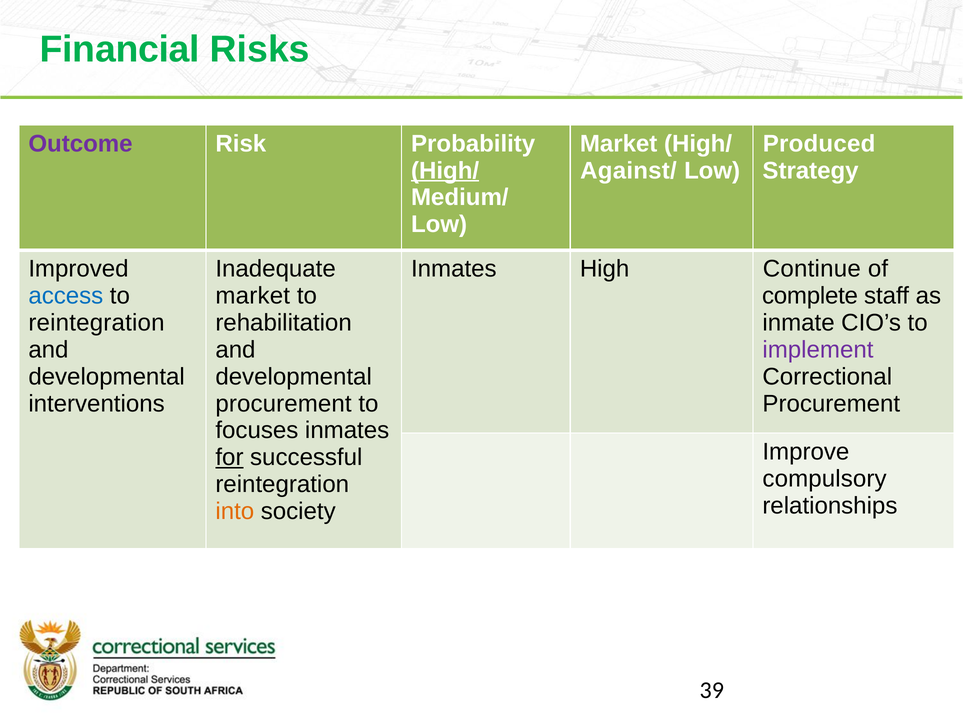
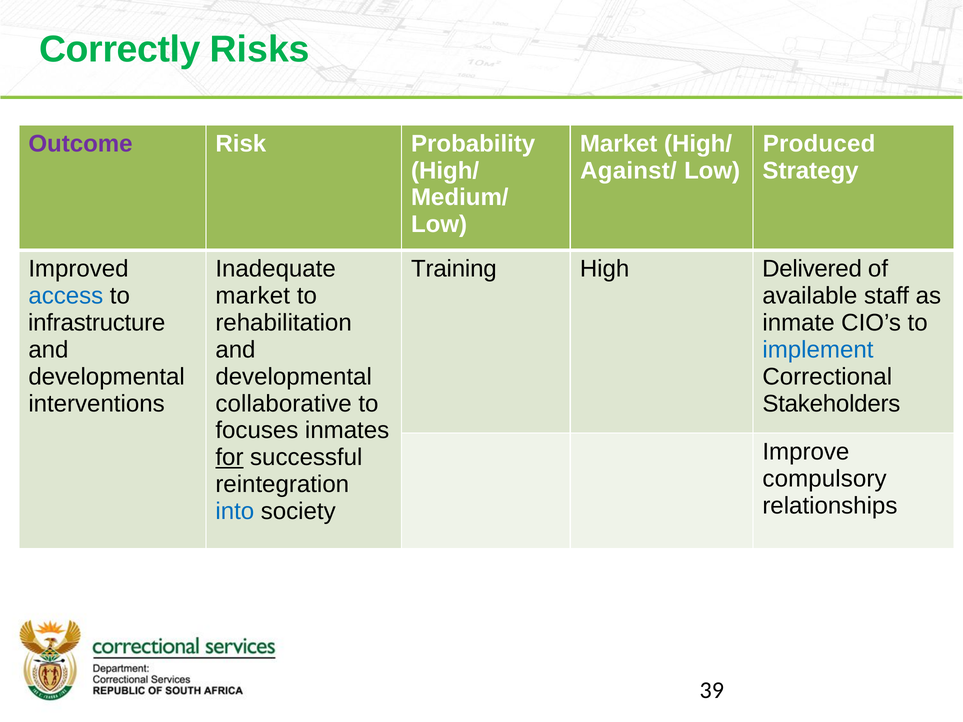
Financial: Financial -> Correctly (120, 49)
High/ underline: present -> none (445, 171)
Inmates: Inmates -> Training (454, 269)
Continue: Continue -> Delivered (812, 269)
complete: complete -> available (810, 296)
reintegration: reintegration -> infrastructure (97, 323)
implement colour: purple -> blue (818, 350)
procurement: procurement -> collaborative (284, 404)
Procurement: Procurement -> Stakeholders (831, 404)
into colour: orange -> blue (235, 512)
